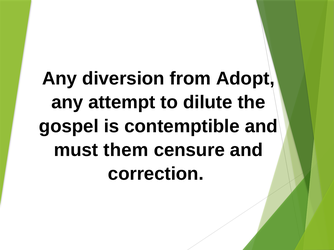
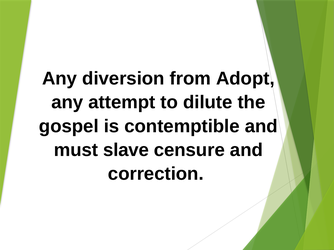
them: them -> slave (126, 150)
